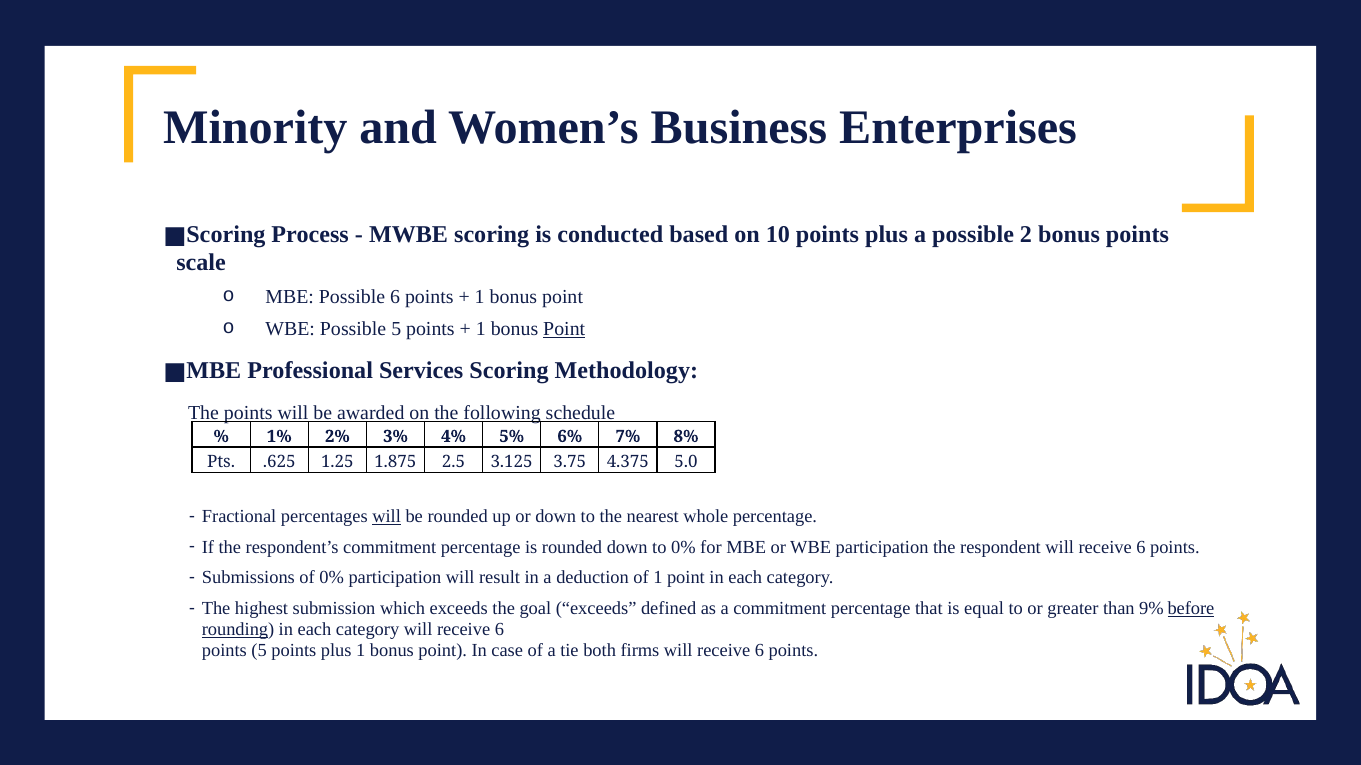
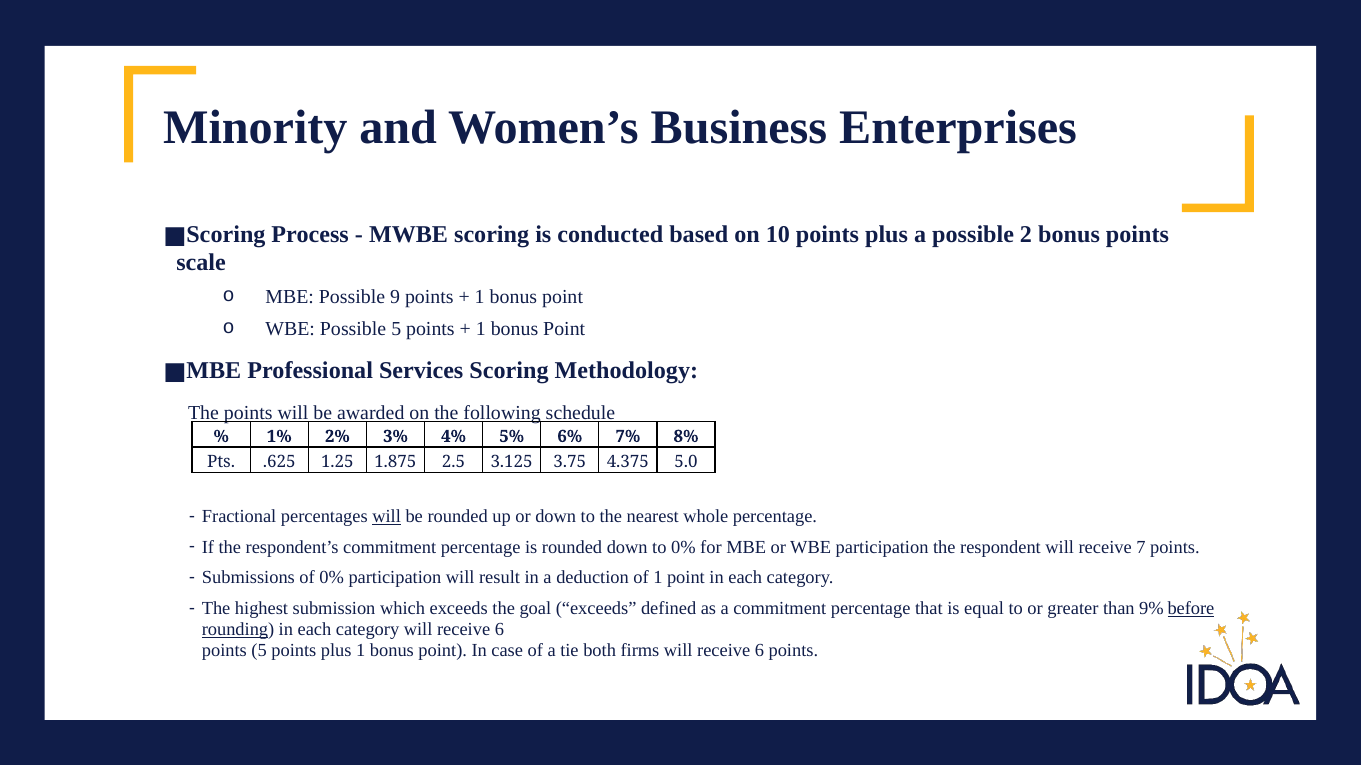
Possible 6: 6 -> 9 (395, 297)
Point underline: present -> none (564, 329)
respondent will receive 6: 6 -> 7 (1141, 548)
